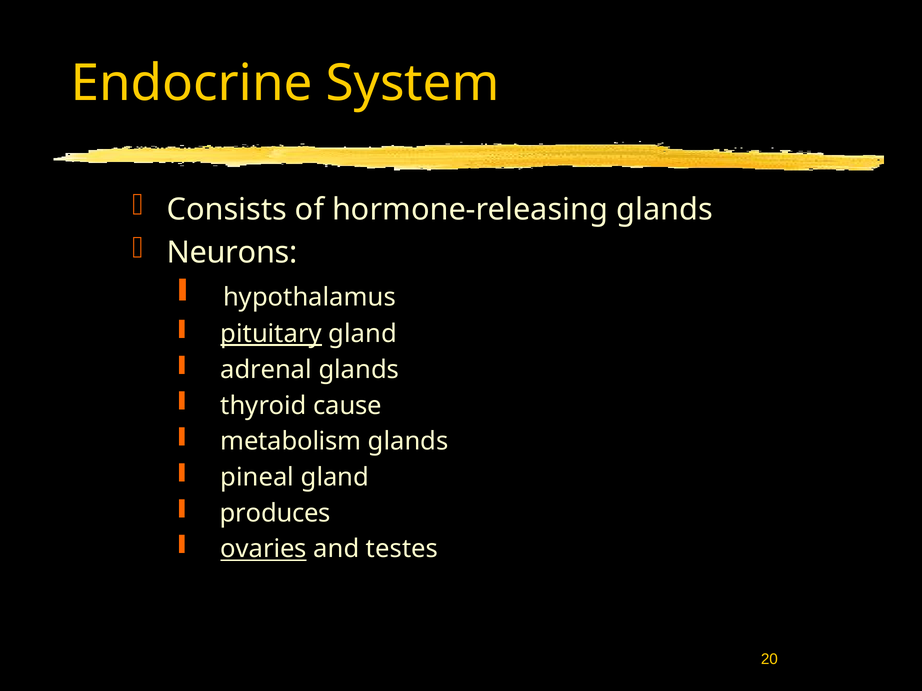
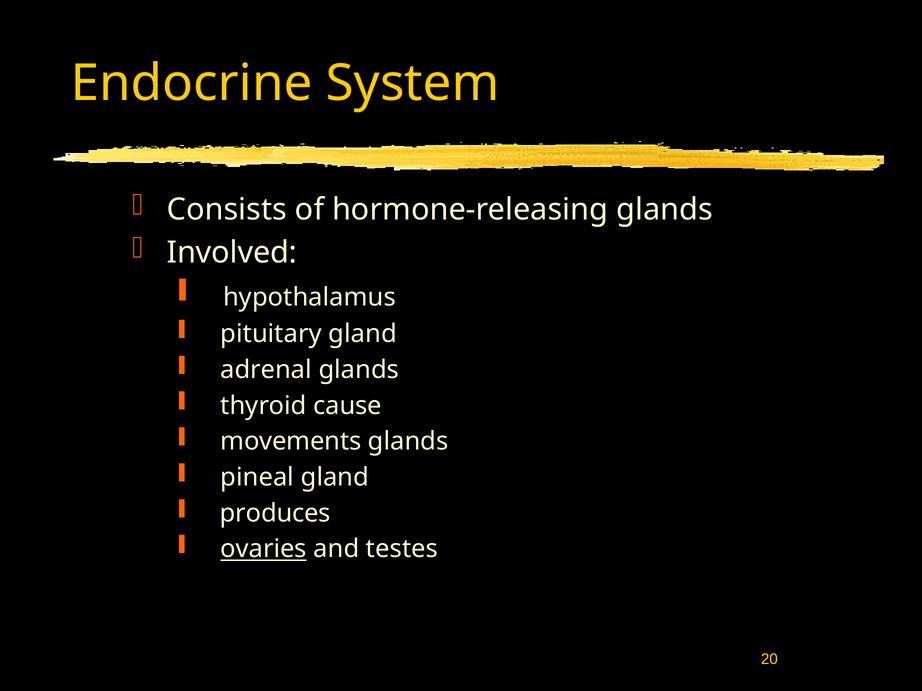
Neurons: Neurons -> Involved (232, 253)
pituitary underline: present -> none (271, 334)
metabolism: metabolism -> movements (291, 442)
